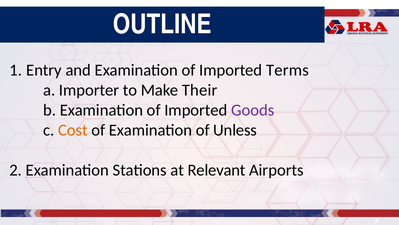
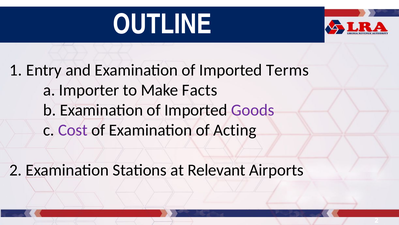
Their: Their -> Facts (200, 90)
Cost colour: orange -> purple (73, 130)
Unless: Unless -> Acting (235, 130)
